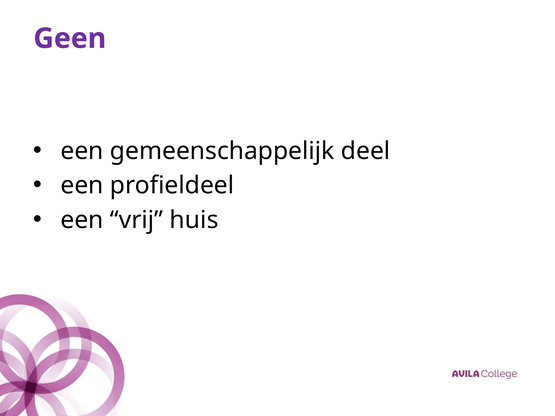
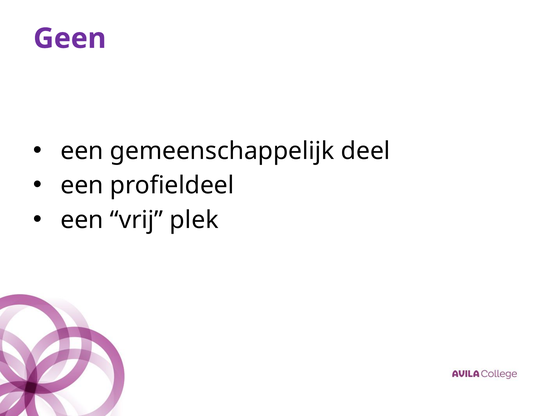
huis: huis -> plek (194, 220)
